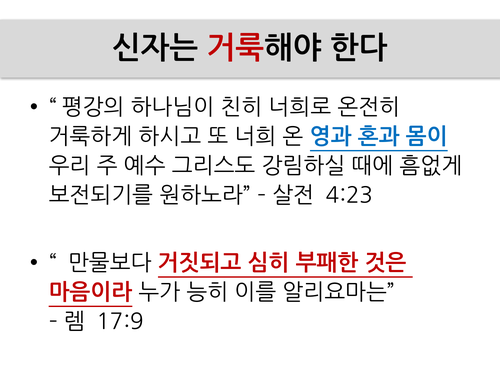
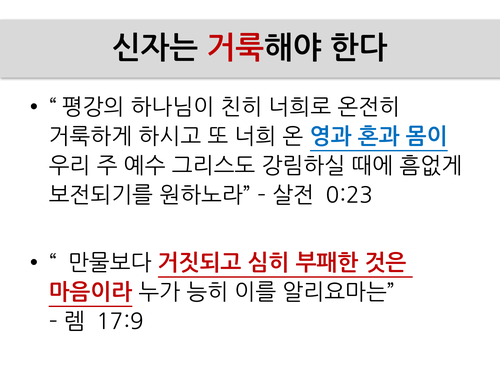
4:23: 4:23 -> 0:23 (349, 196)
